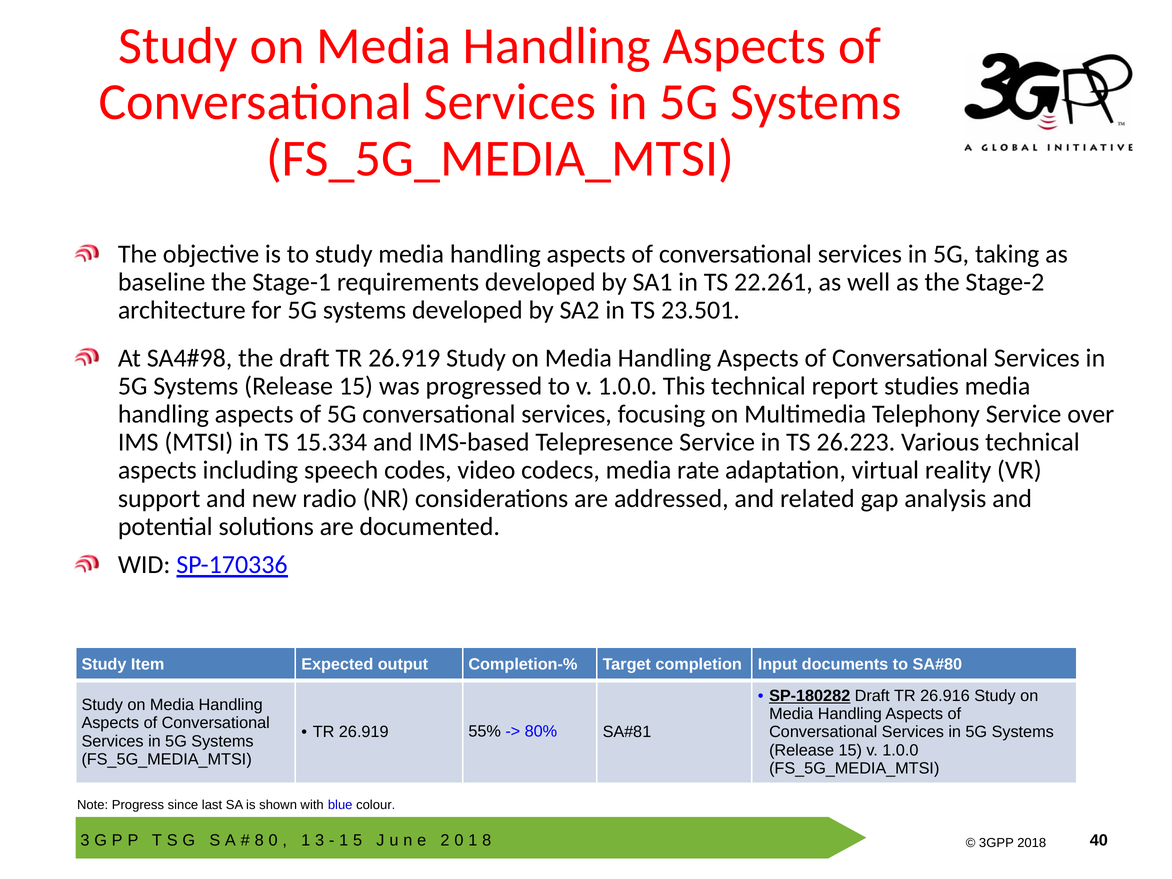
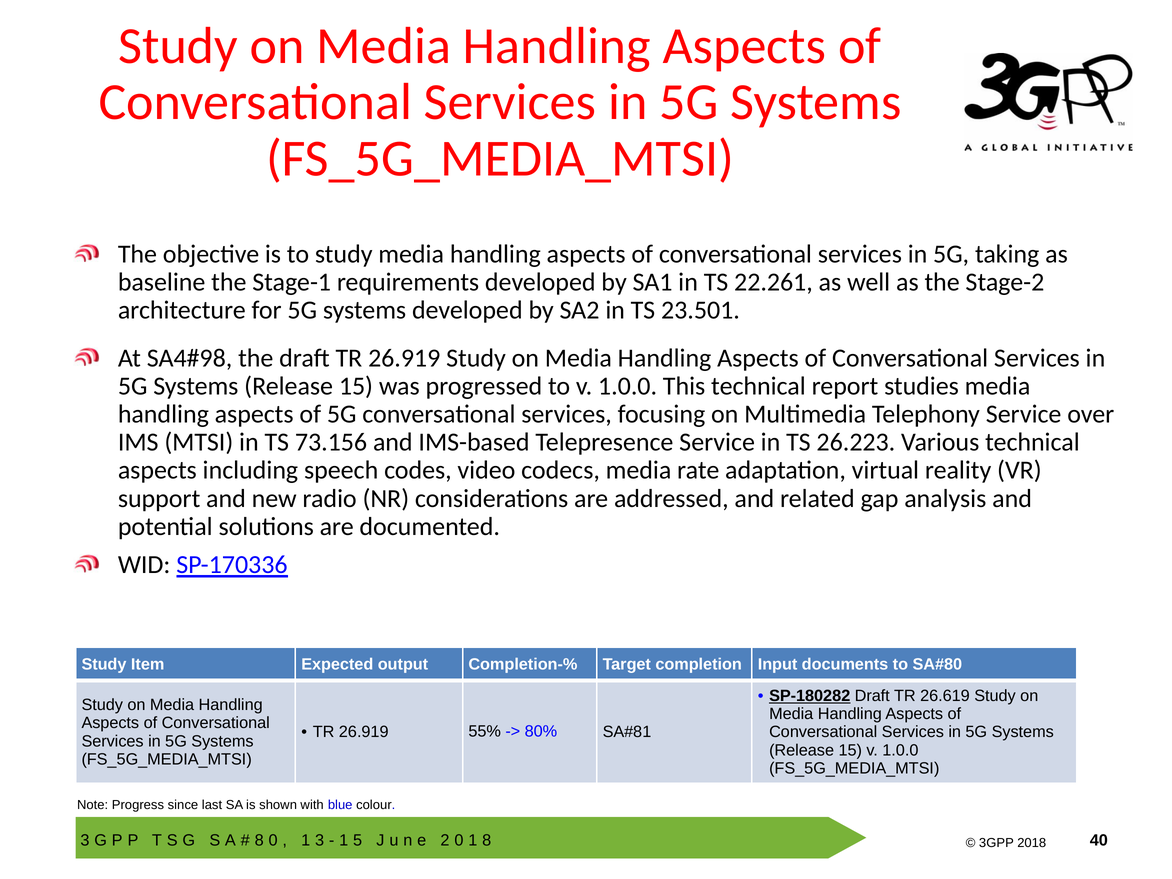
15.334: 15.334 -> 73.156 (331, 442)
26.916: 26.916 -> 26.619 (945, 696)
